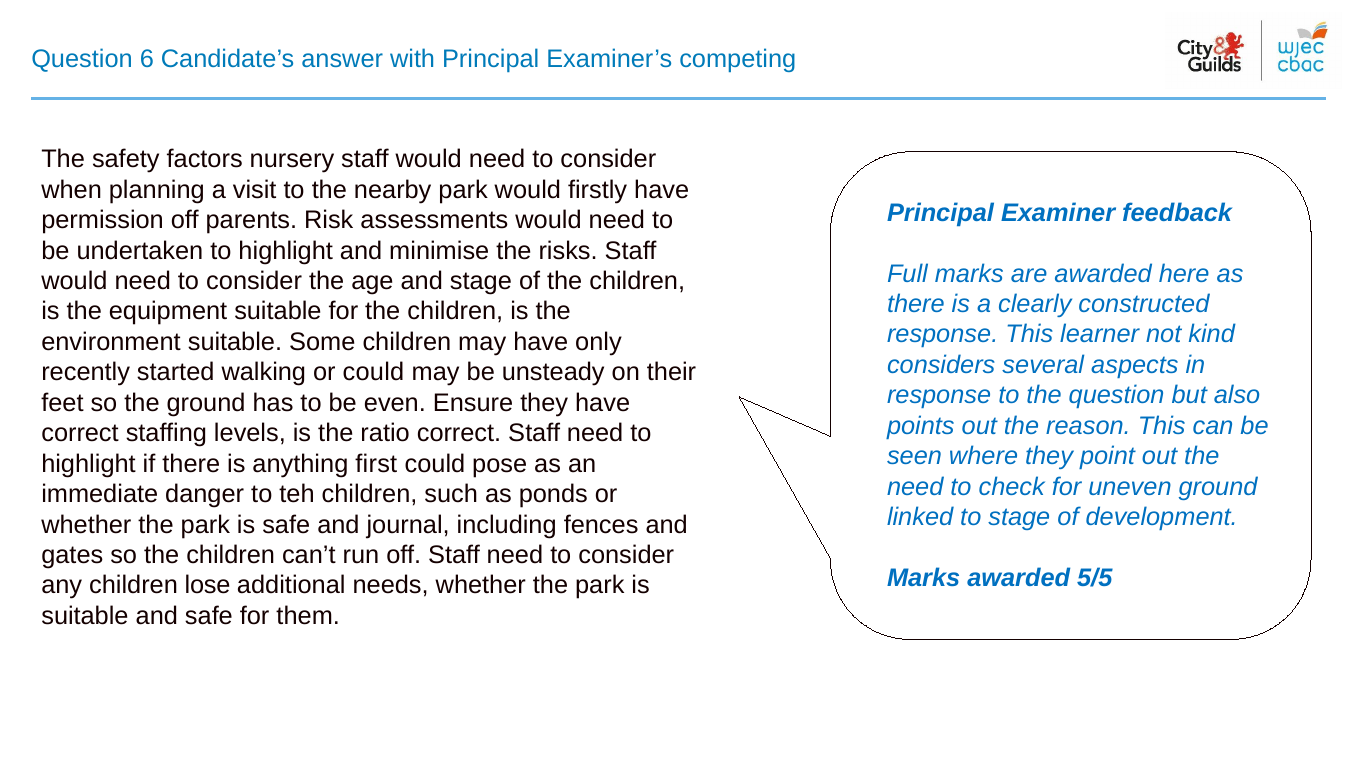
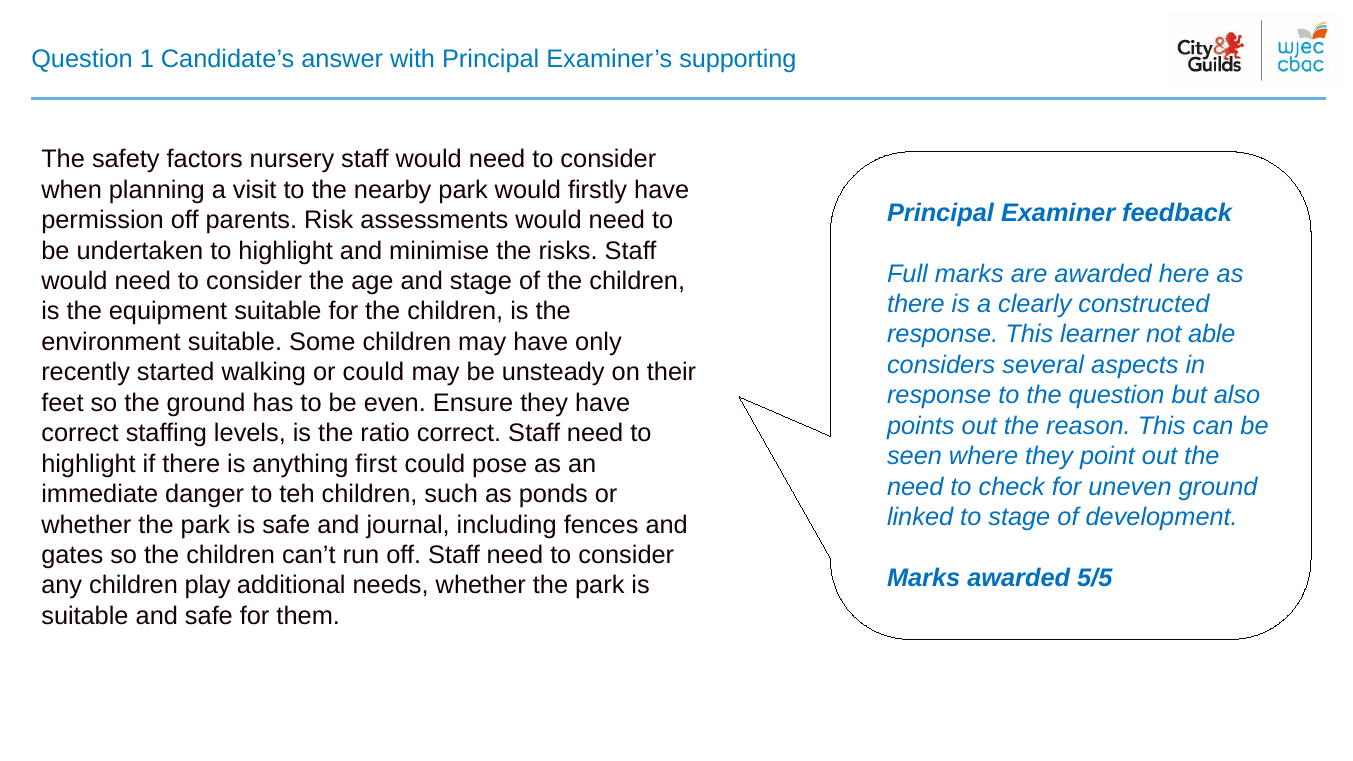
6: 6 -> 1 (147, 59)
competing: competing -> supporting (738, 59)
kind: kind -> able (1212, 335)
lose: lose -> play (208, 586)
